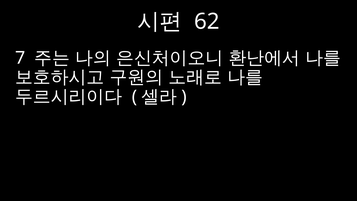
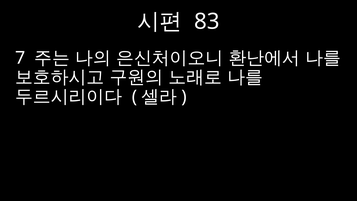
62: 62 -> 83 (207, 21)
